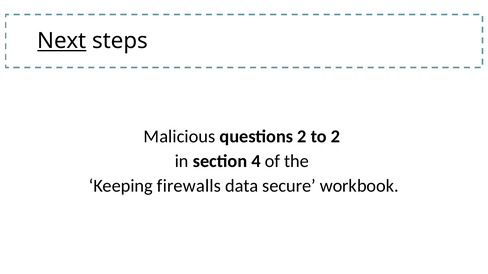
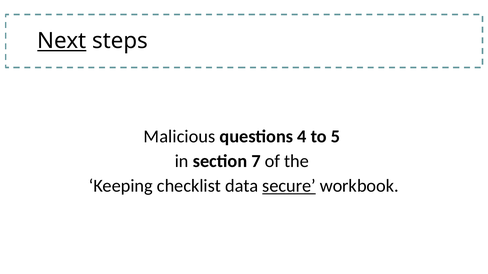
questions 2: 2 -> 4 (302, 137)
to 2: 2 -> 5 (335, 137)
4: 4 -> 7 (256, 161)
firewalls: firewalls -> checklist (189, 186)
secure underline: none -> present (289, 186)
